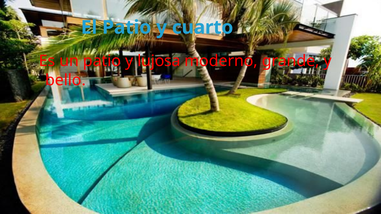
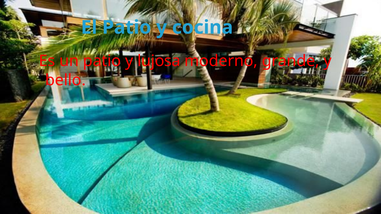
cuarto: cuarto -> cocina (203, 27)
